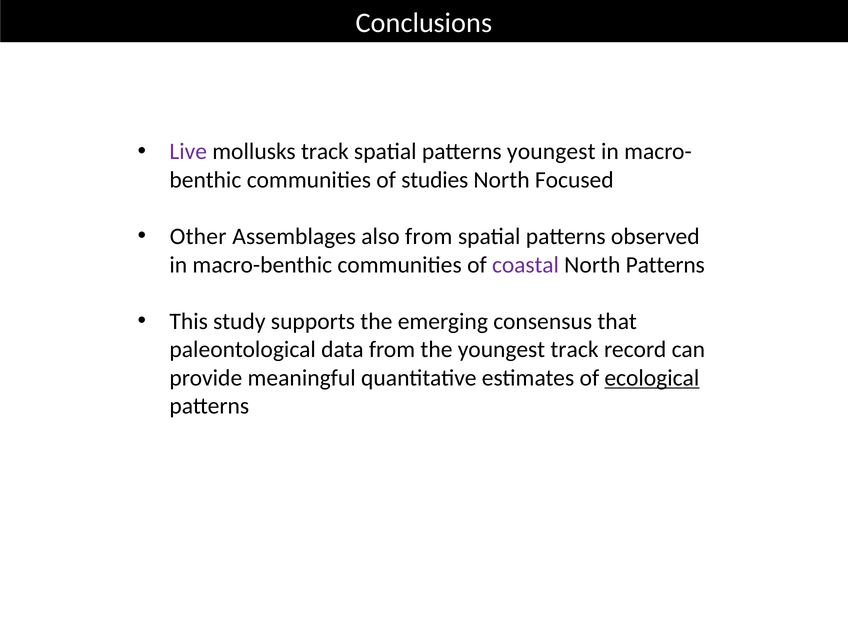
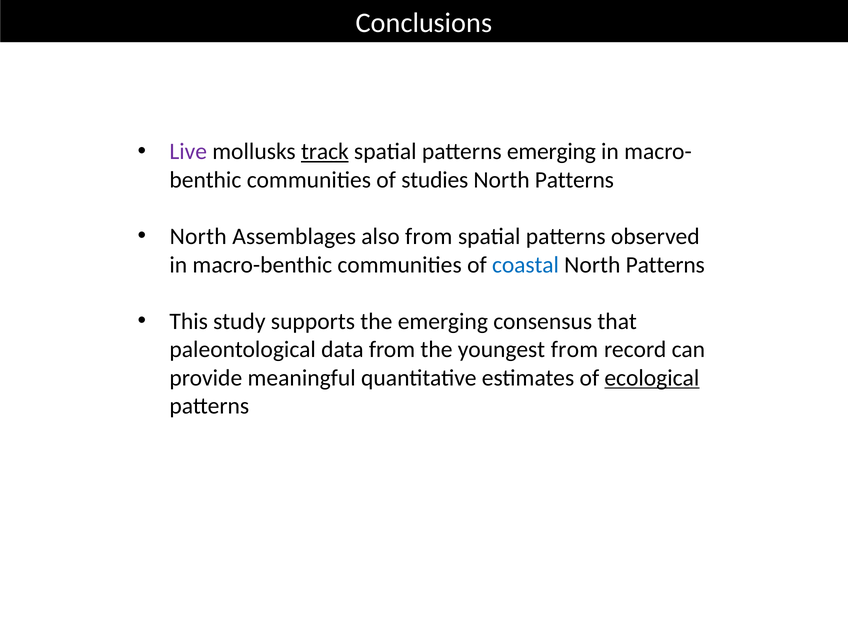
track underline: none -> present (325, 152)
patterns youngest: youngest -> emerging (551, 152)
Focused: Focused -> Patterns (574, 180)
Other: Other -> North (198, 236)
coastal colour: purple -> blue (525, 265)
youngest track: track -> from (574, 350)
